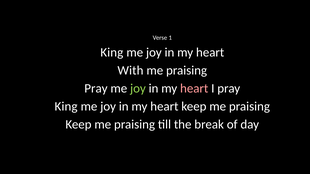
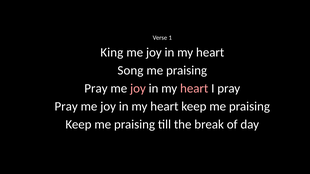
With: With -> Song (130, 70)
joy colour: light green -> pink (138, 89)
King: King -> Pray (66, 107)
